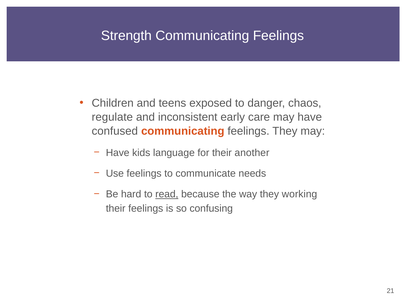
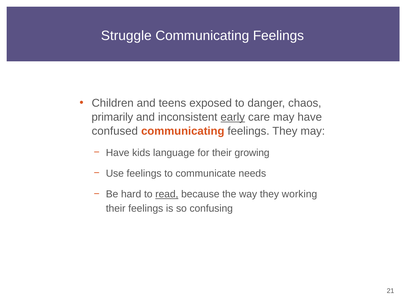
Strength: Strength -> Struggle (126, 36)
regulate: regulate -> primarily (112, 117)
early underline: none -> present (233, 117)
another: another -> growing (252, 153)
